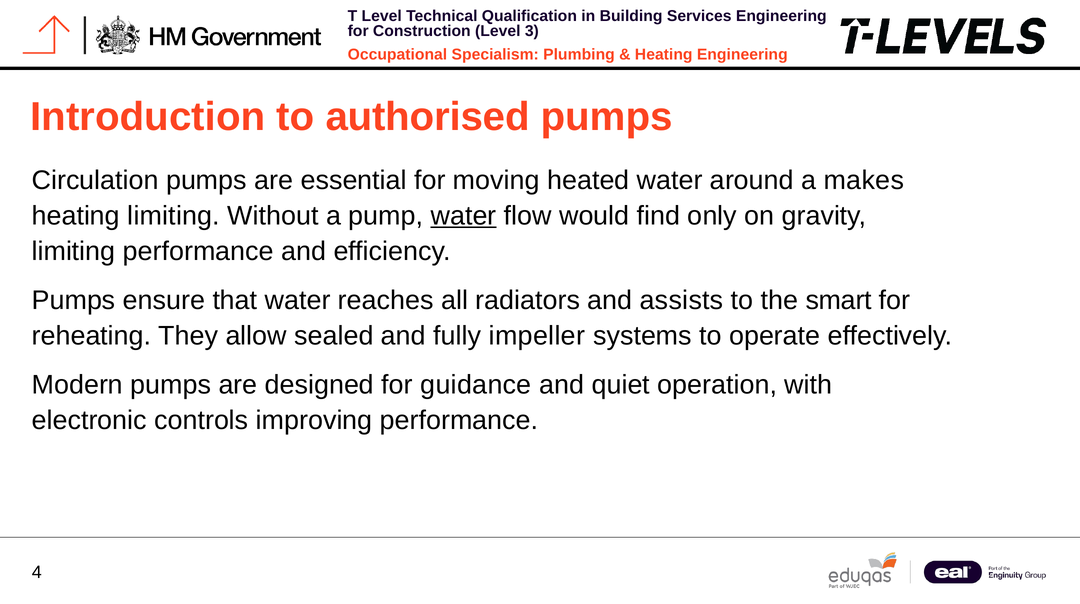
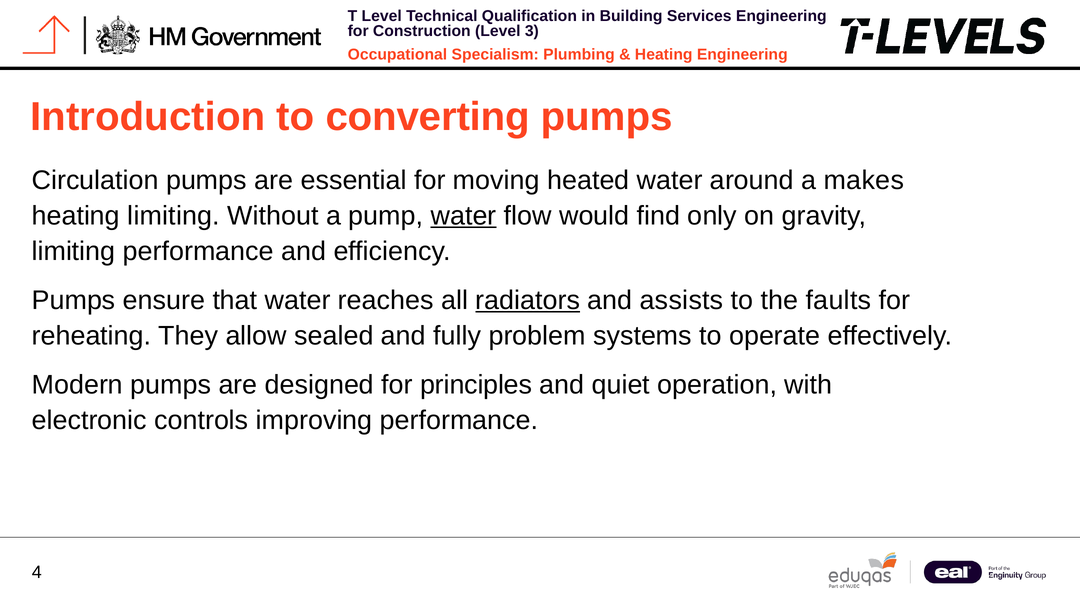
authorised: authorised -> converting (428, 117)
radiators underline: none -> present (528, 300)
smart: smart -> faults (838, 300)
impeller: impeller -> problem (537, 335)
guidance: guidance -> principles (476, 384)
